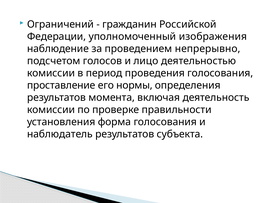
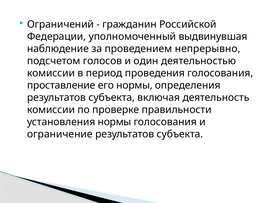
изображения: изображения -> выдвинувшая (213, 37)
лицо: лицо -> один (146, 61)
момента: момента -> субъекта (112, 98)
установления форма: форма -> нормы (114, 122)
наблюдатель: наблюдатель -> ограничение (60, 134)
